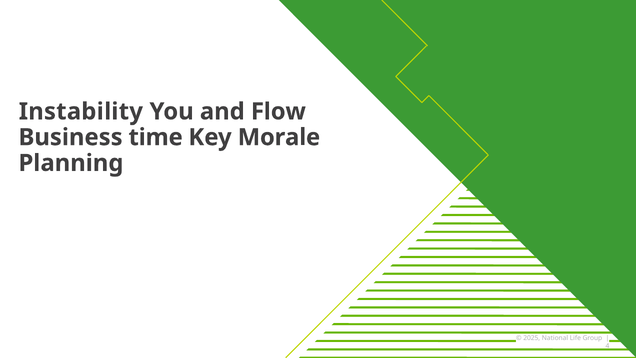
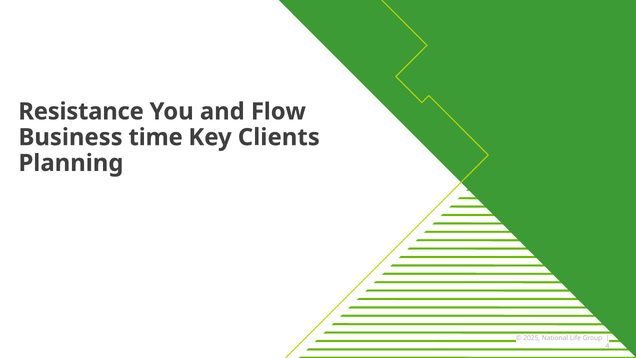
Instability: Instability -> Resistance (81, 111)
Morale: Morale -> Clients (279, 137)
